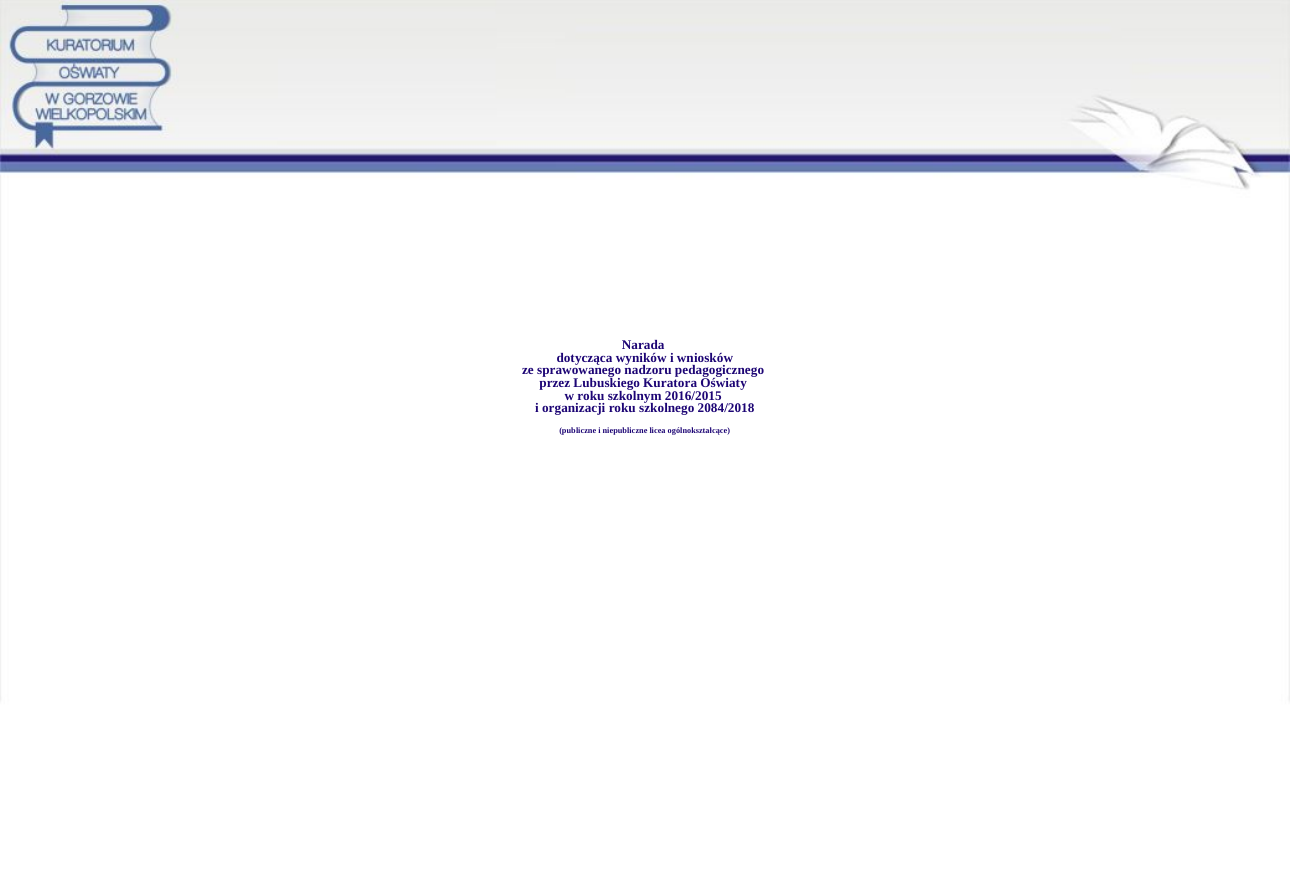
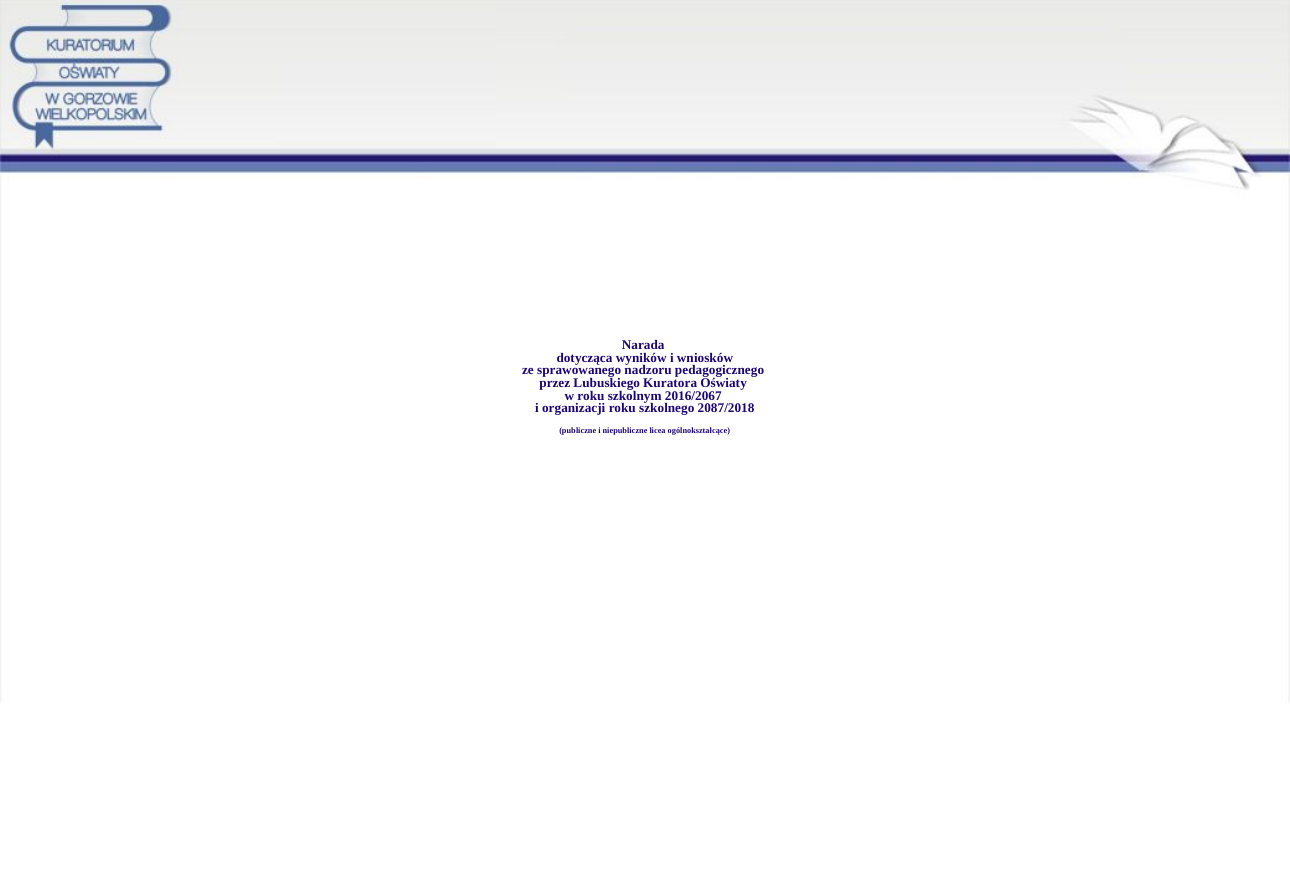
2016/2015: 2016/2015 -> 2016/2067 (693, 396)
2084/2018: 2084/2018 -> 2087/2018 (726, 408)
